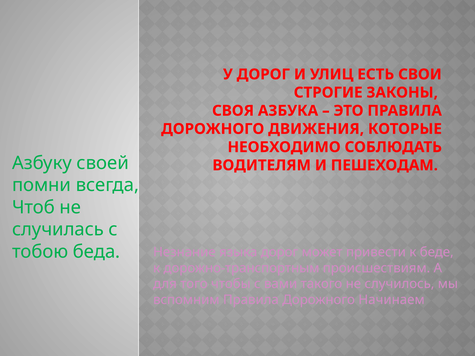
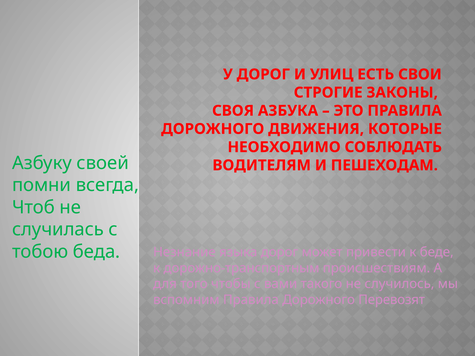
Начинаем: Начинаем -> Перевозят (392, 300)
